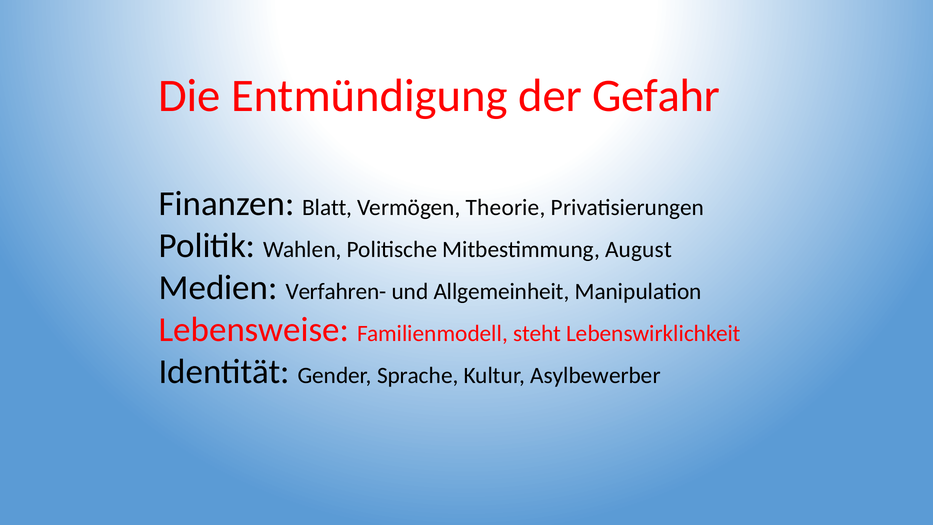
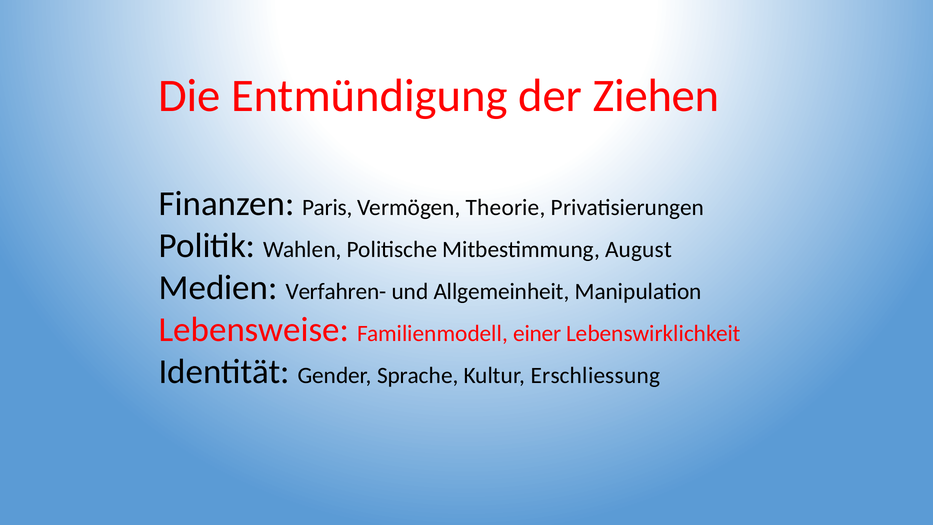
Gefahr: Gefahr -> Ziehen (656, 96)
Blatt: Blatt -> Paris (327, 207)
steht: steht -> einer (537, 333)
Asylbewerber: Asylbewerber -> Erschliessung (595, 375)
